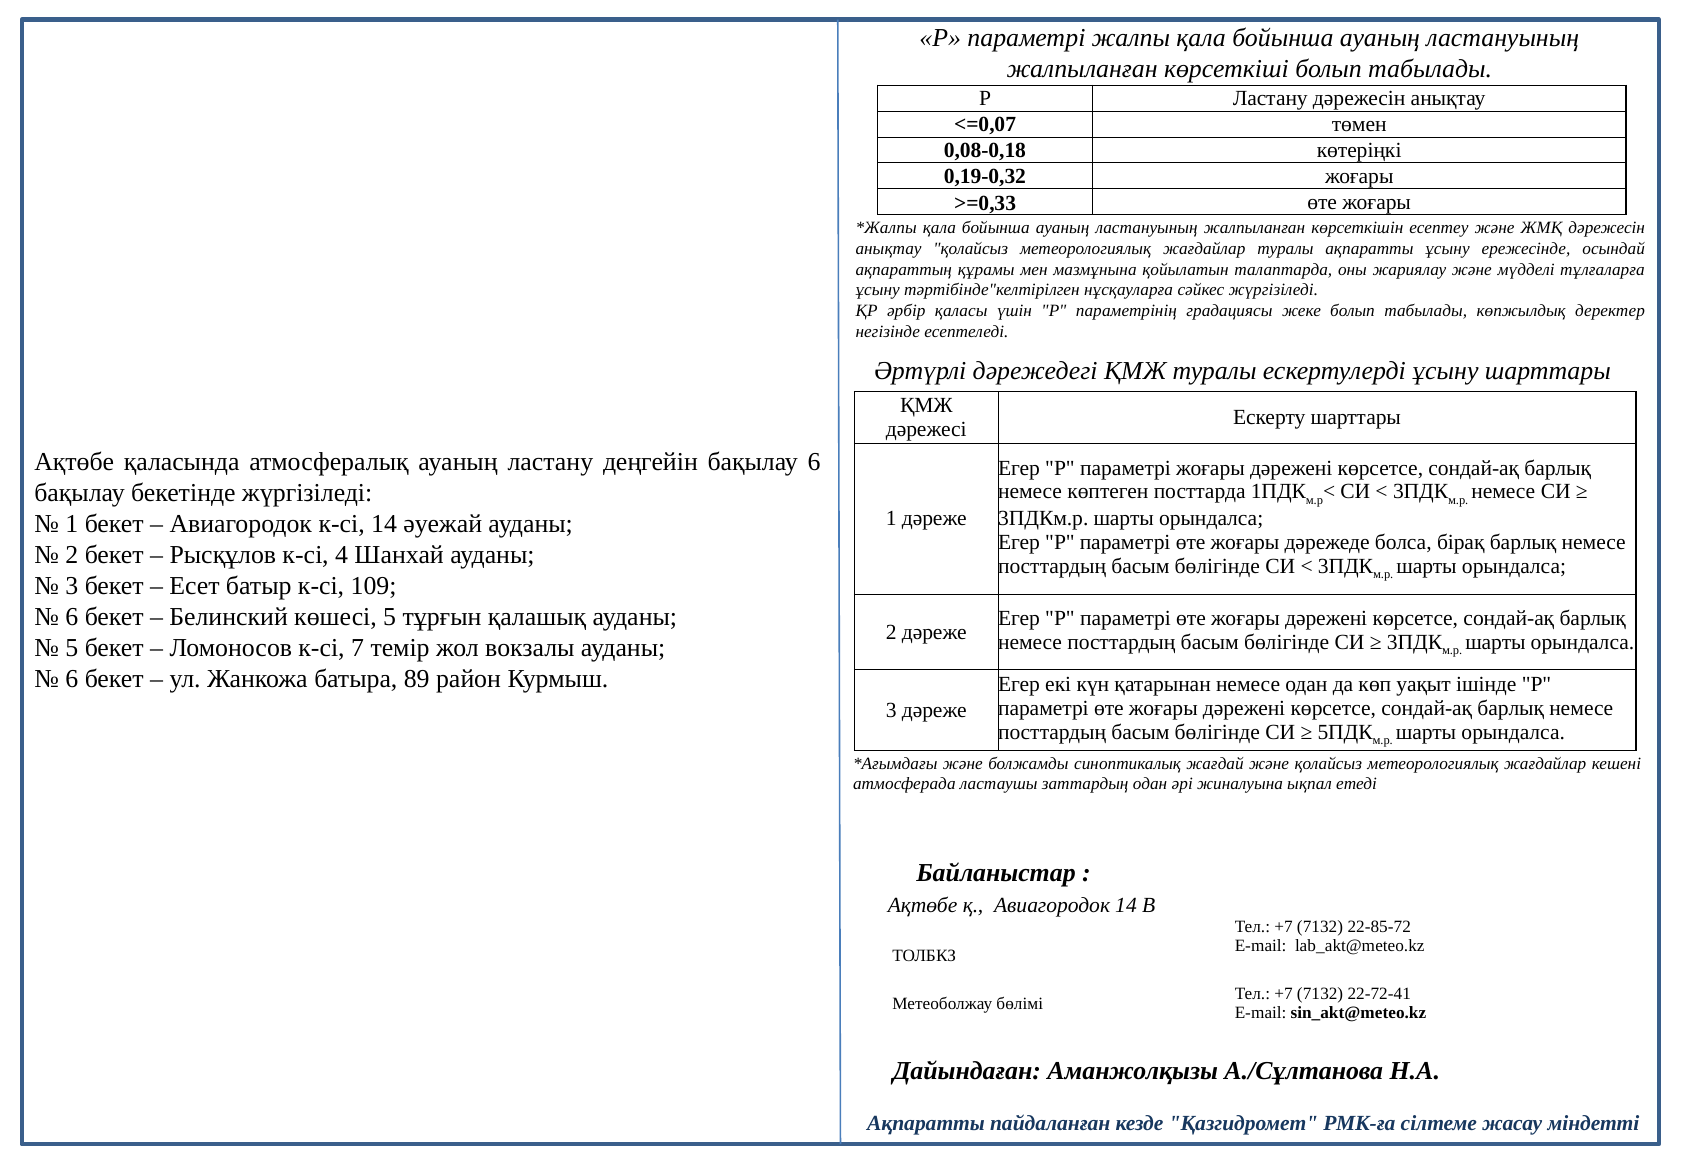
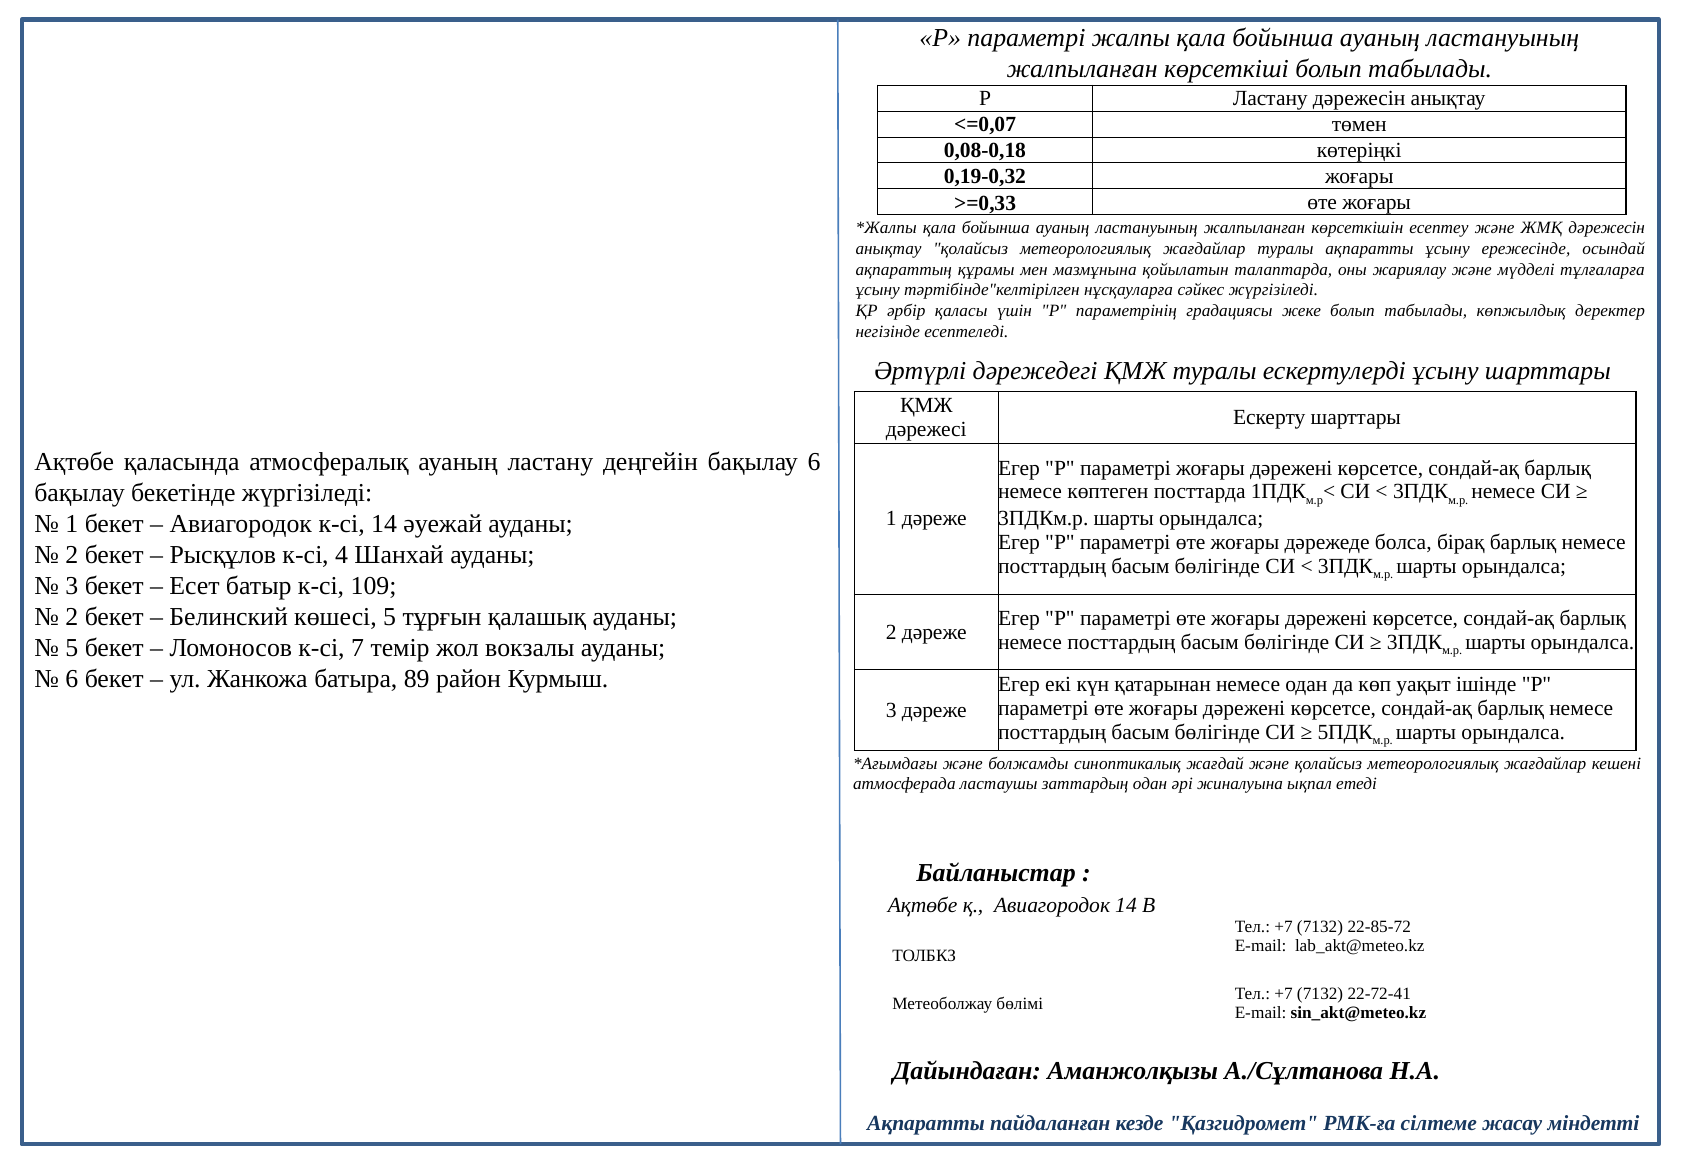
6: 6 -> 2 (72, 617)
